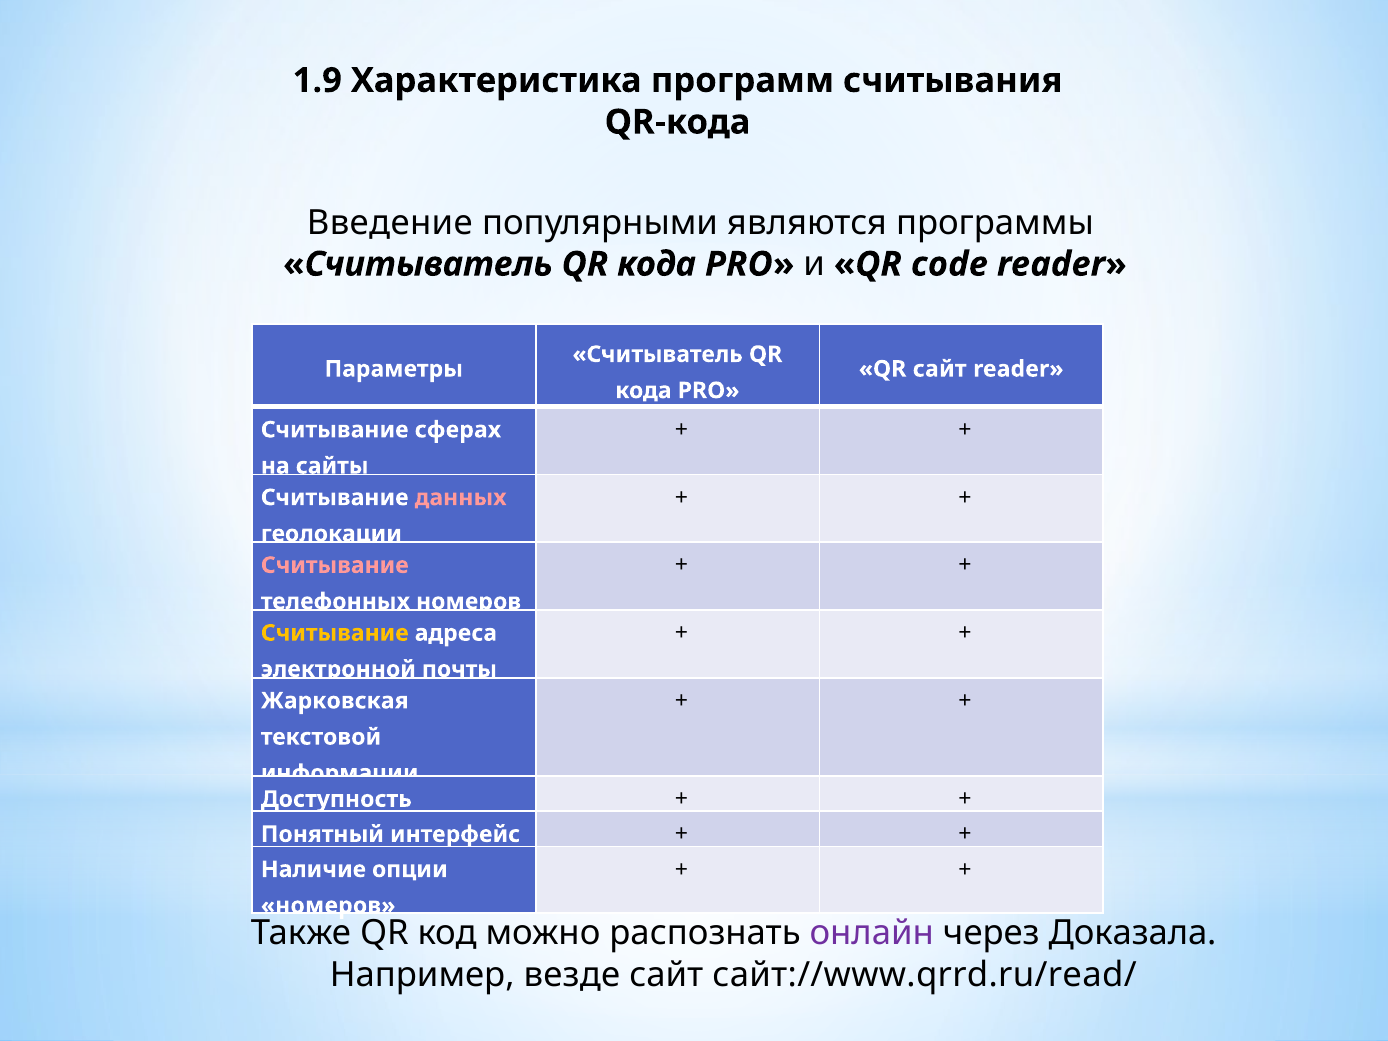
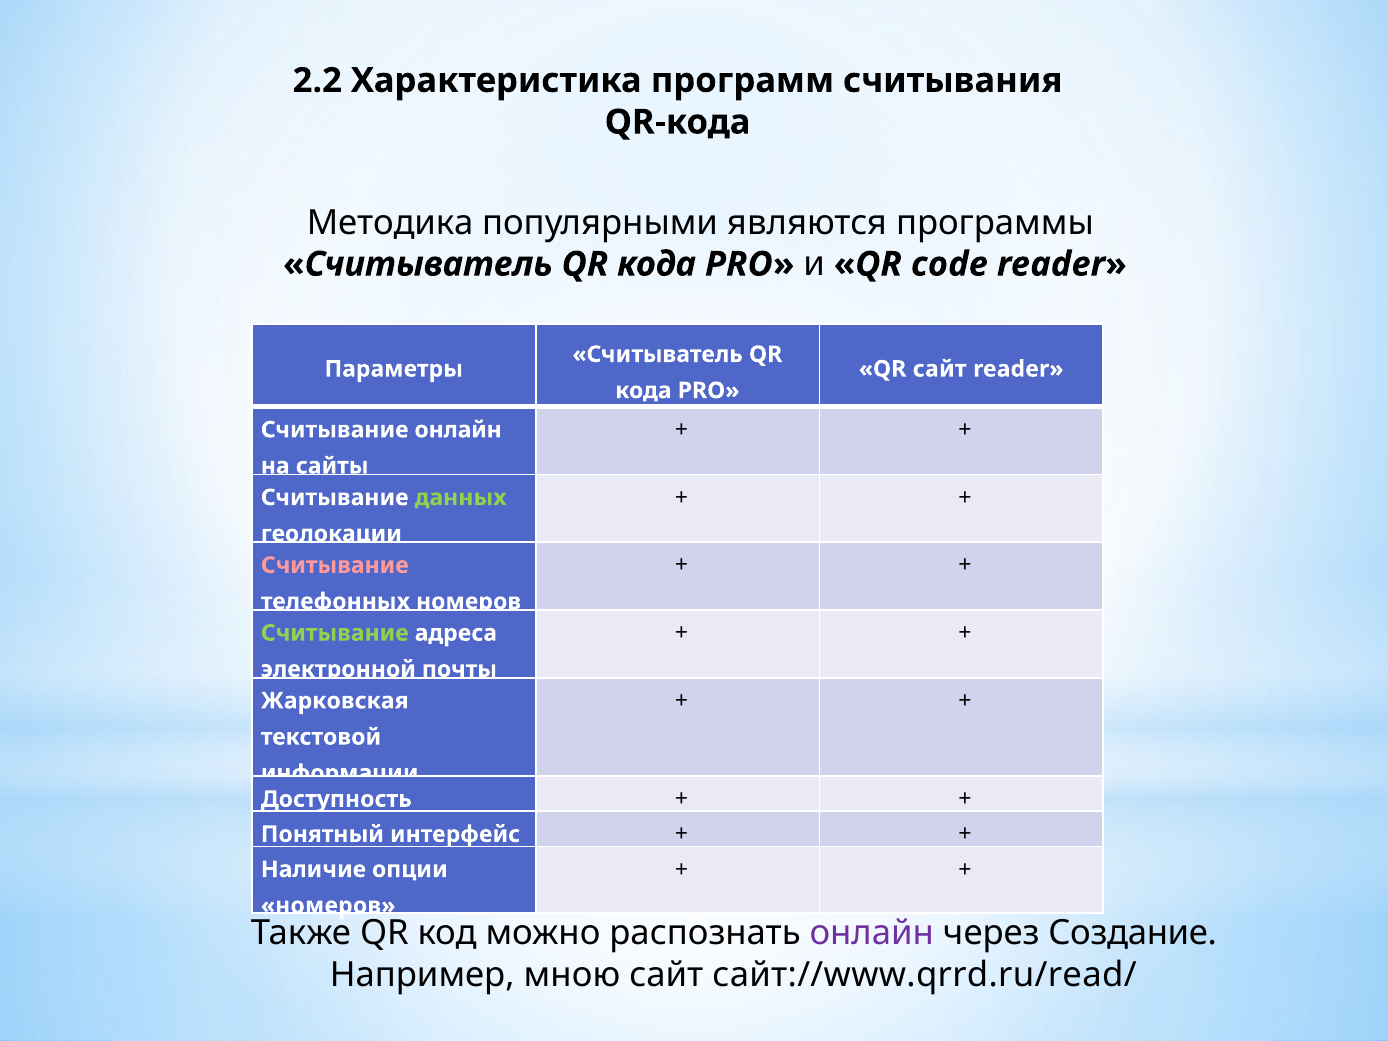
1.9: 1.9 -> 2.2 (317, 81)
Введение: Введение -> Методика (390, 223)
Считывание сферах: сферах -> онлайн (458, 430)
данных colour: pink -> light green (461, 498)
Считывание colour: yellow -> light green (335, 633)
Доказала: Доказала -> Создание (1133, 933)
везде: везде -> мною (572, 975)
